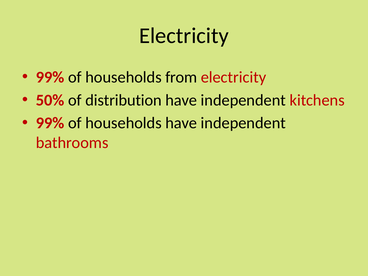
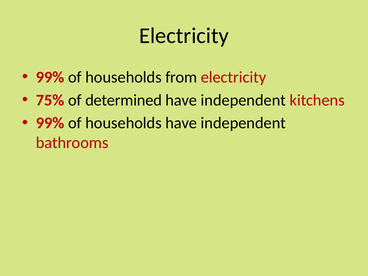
50%: 50% -> 75% (50, 100)
distribution: distribution -> determined (124, 100)
